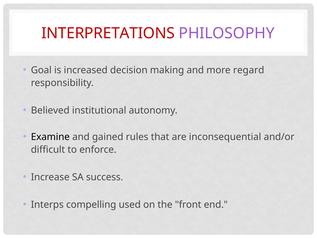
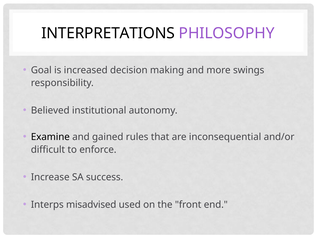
INTERPRETATIONS colour: red -> black (108, 33)
regard: regard -> swings (249, 70)
compelling: compelling -> misadvised (91, 204)
